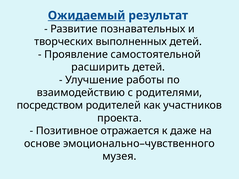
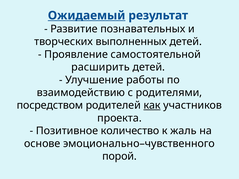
как underline: none -> present (152, 105)
отражается: отражается -> количество (130, 131)
даже: даже -> жаль (183, 131)
музея: музея -> порой (120, 156)
